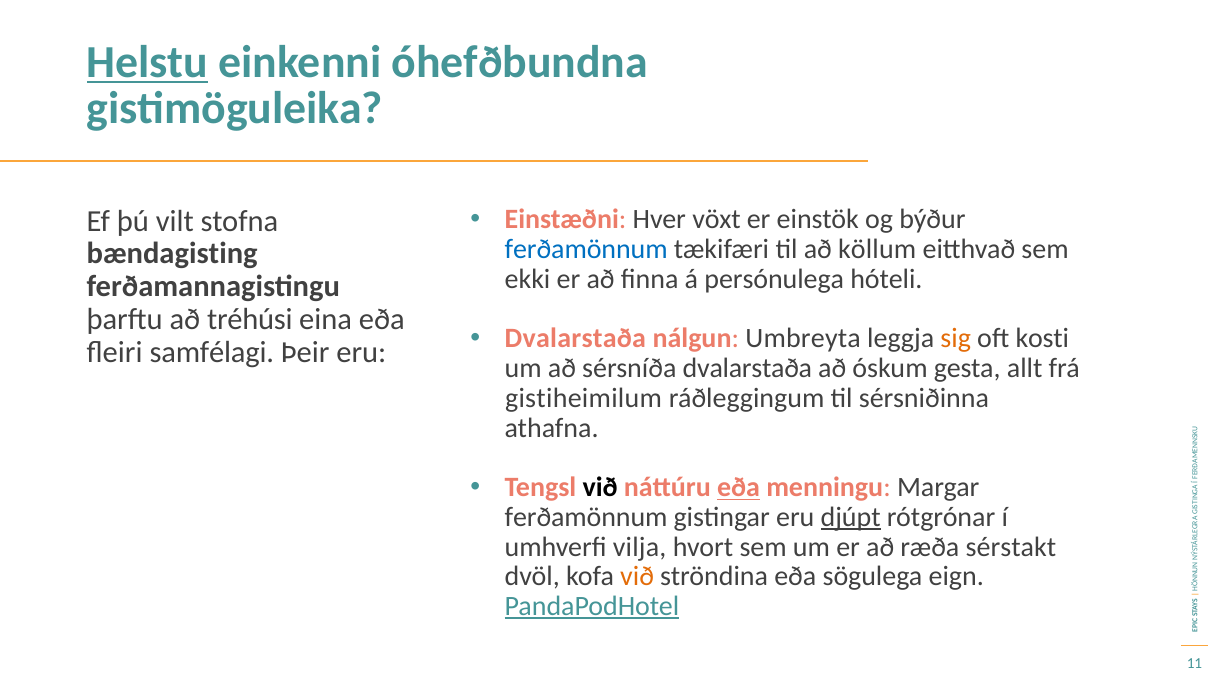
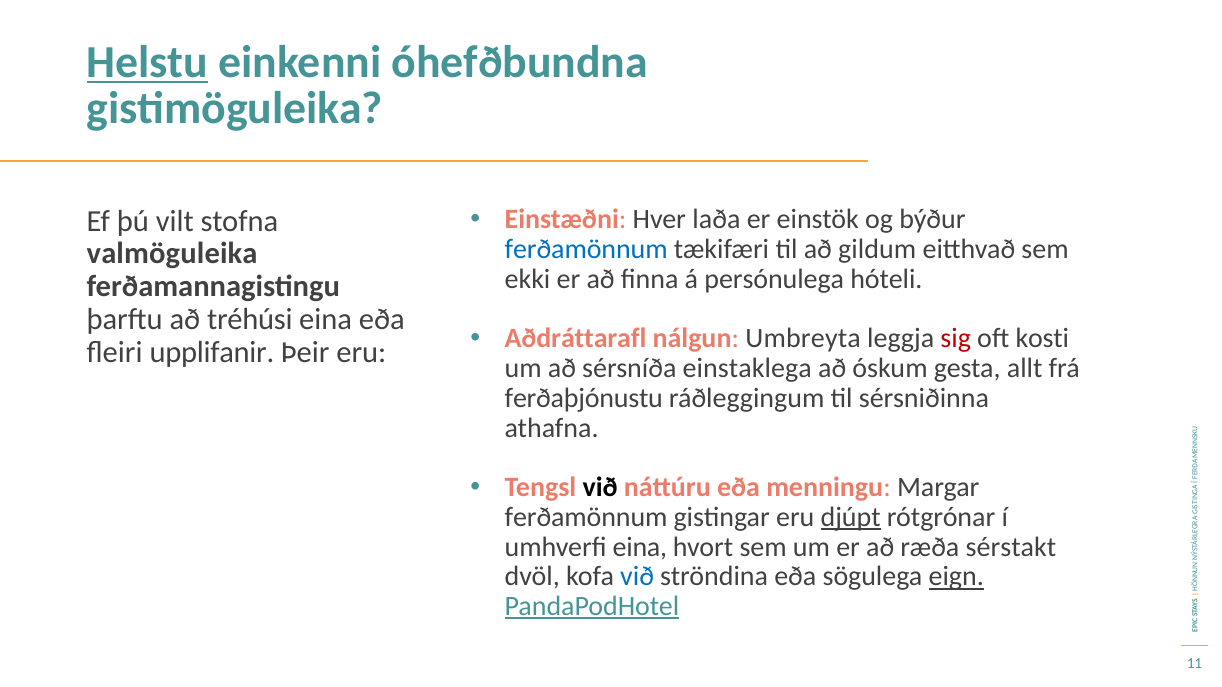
vöxt: vöxt -> laða (716, 219)
köllum: köllum -> gildum (877, 249)
bændagisting: bændagisting -> valmöguleika (172, 254)
Dvalarstaða: Dvalarstaða -> Aðdráttarafl (576, 339)
sig colour: orange -> red (956, 339)
samfélagi: samfélagi -> upplifanir (212, 352)
sérsníða dvalarstaða: dvalarstaða -> einstaklega (747, 368)
gistiheimilum: gistiheimilum -> ferðaþjónustu (584, 398)
eða underline: present -> none (739, 488)
umhverfi vilja: vilja -> eina (640, 547)
við colour: orange -> blue (637, 577)
eign underline: none -> present (956, 577)
